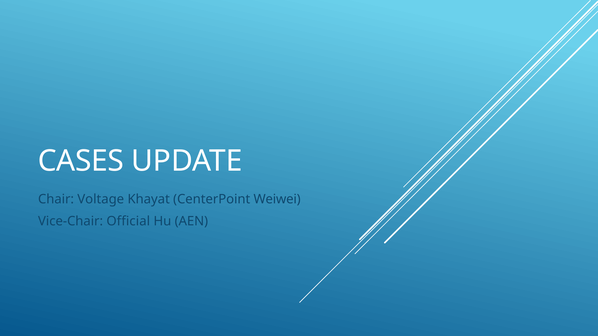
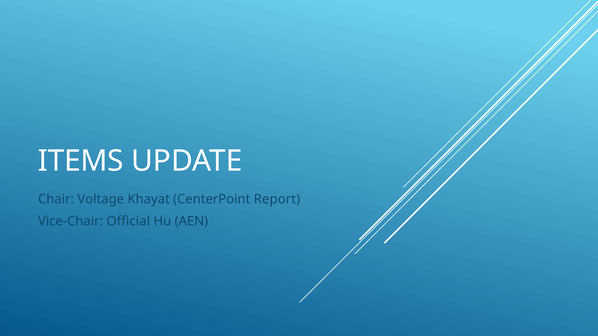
CASES: CASES -> ITEMS (81, 161)
Weiwei: Weiwei -> Report (277, 200)
